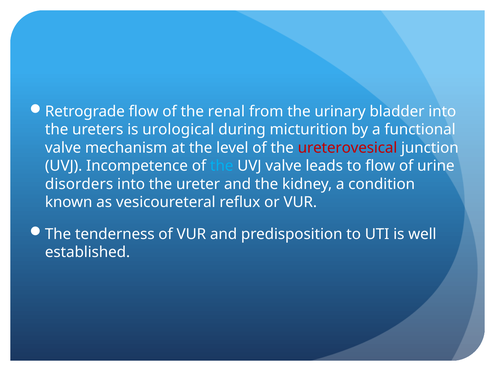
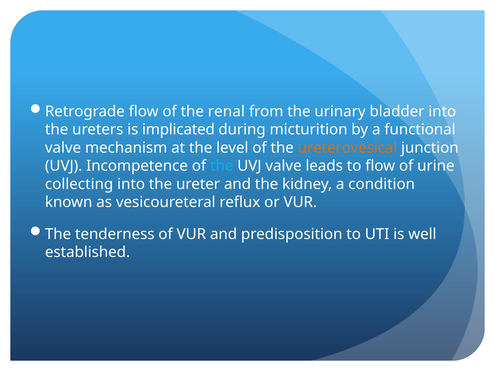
urological: urological -> implicated (178, 130)
ureterovesical colour: red -> orange (348, 148)
disorders: disorders -> collecting (79, 184)
